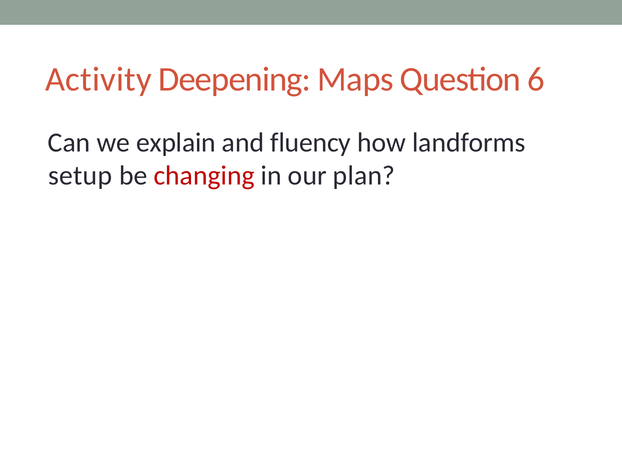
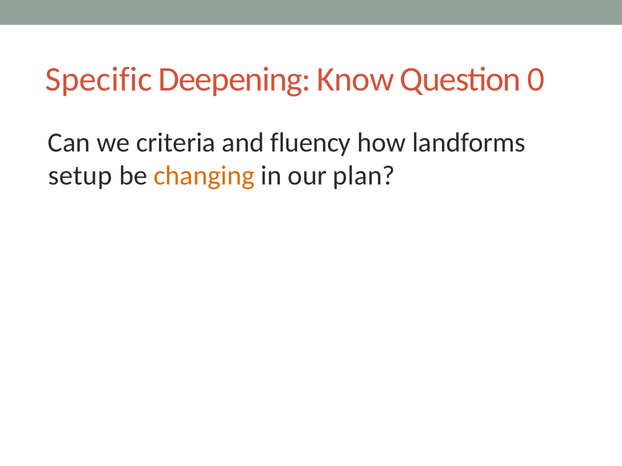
Activity: Activity -> Specific (99, 79)
Maps: Maps -> Know (356, 79)
6: 6 -> 0 (536, 79)
explain: explain -> criteria (176, 143)
changing colour: red -> orange (204, 176)
